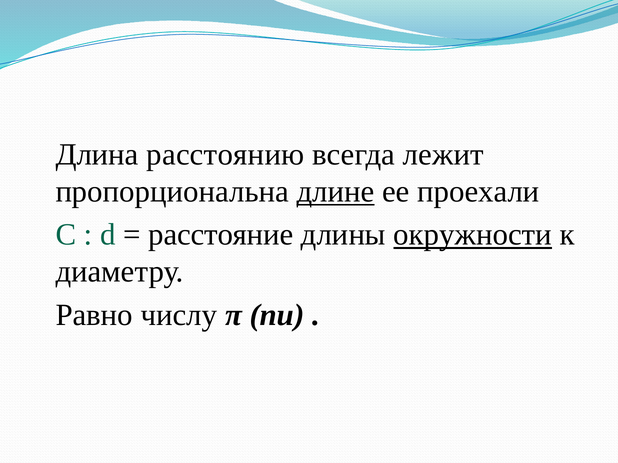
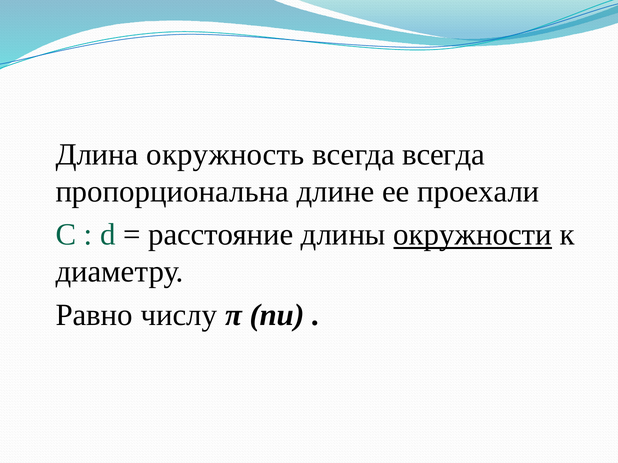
расстоянию: расстоянию -> окружность (225, 155)
всегда лежит: лежит -> всегда (444, 155)
длине underline: present -> none (336, 192)
